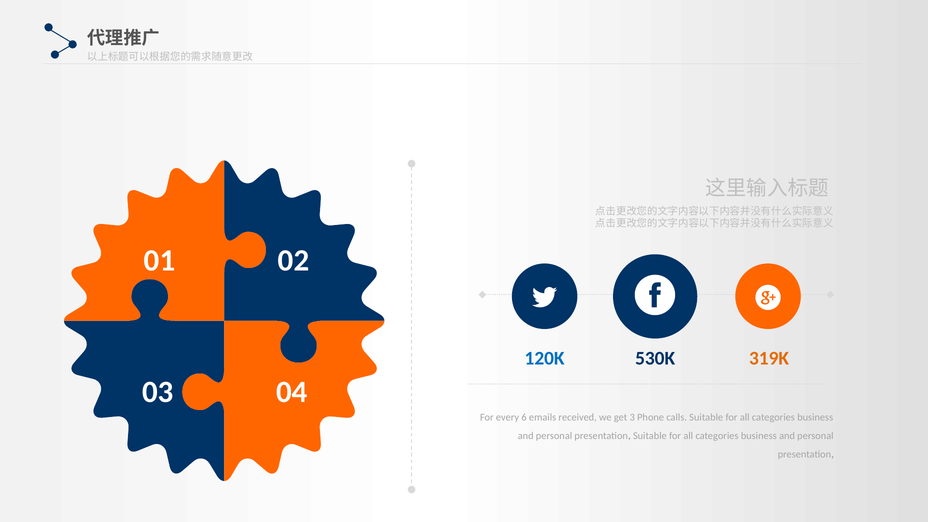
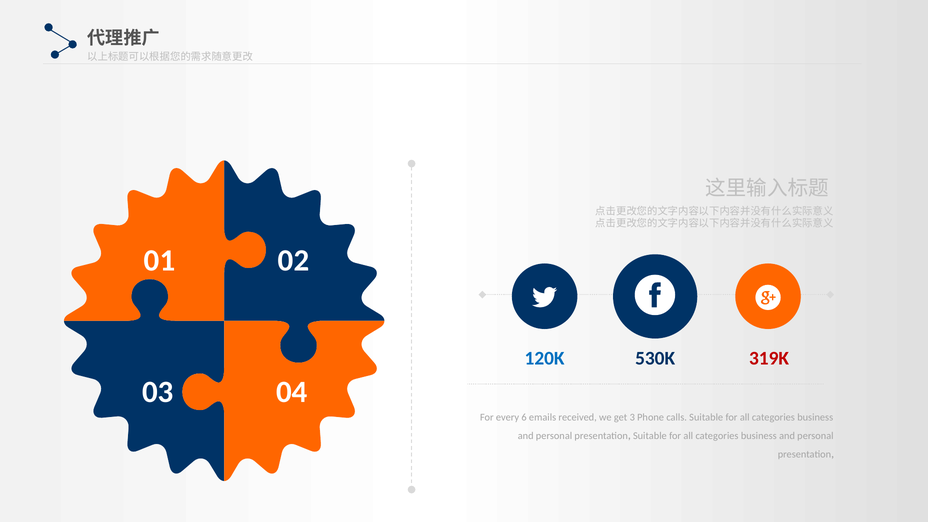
319K colour: orange -> red (769, 359)
